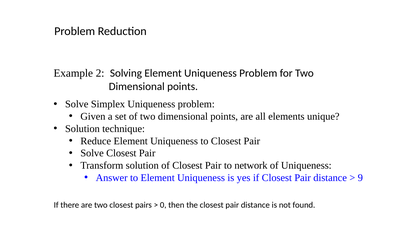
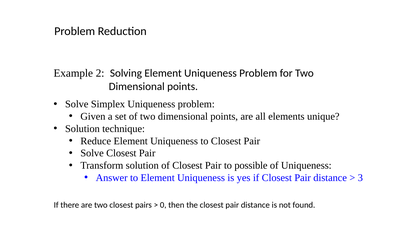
network: network -> possible (251, 166)
9: 9 -> 3 (360, 178)
